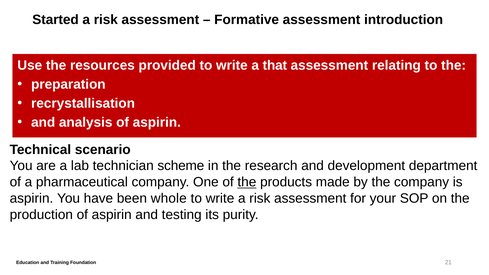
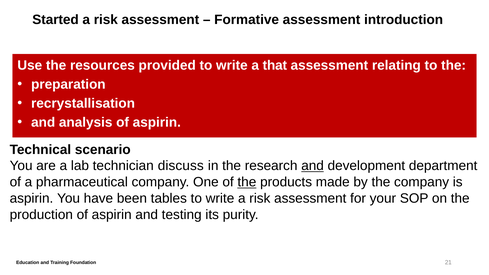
scheme: scheme -> discuss (181, 166)
and underline: none -> present (313, 166)
whole: whole -> tables (169, 198)
